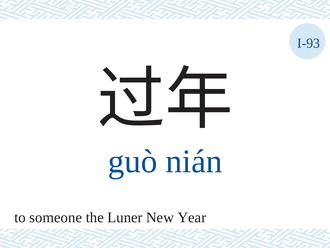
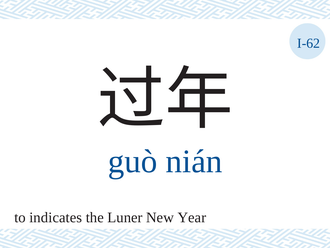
I-93: I-93 -> I-62 (309, 43)
someone: someone -> indicates (56, 217)
